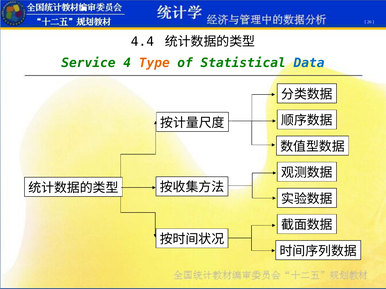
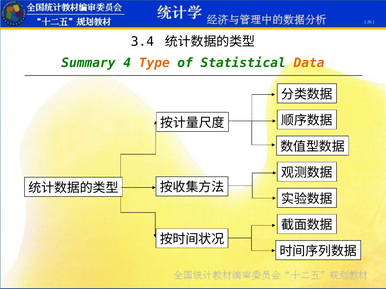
4.4: 4.4 -> 3.4 (143, 42)
Service: Service -> Summary (88, 63)
Data colour: blue -> orange (309, 63)
